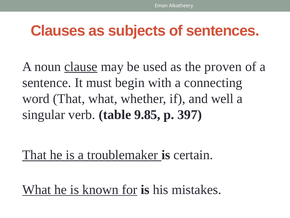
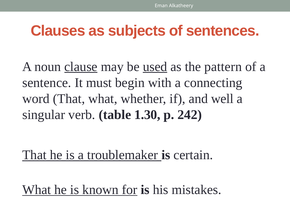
used underline: none -> present (155, 67)
proven: proven -> pattern (223, 67)
9.85: 9.85 -> 1.30 (147, 114)
397: 397 -> 242 (190, 114)
